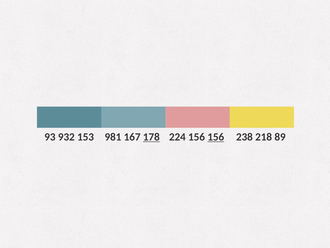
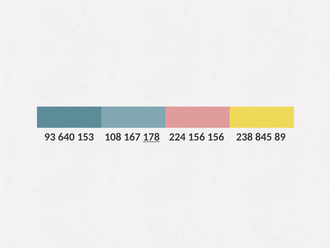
932: 932 -> 640 (66, 137)
981: 981 -> 108 (113, 137)
156 underline: present -> none (216, 137)
218: 218 -> 845 (264, 137)
